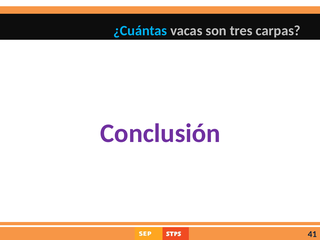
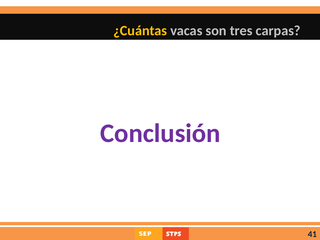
¿Cuántas colour: light blue -> yellow (140, 31)
